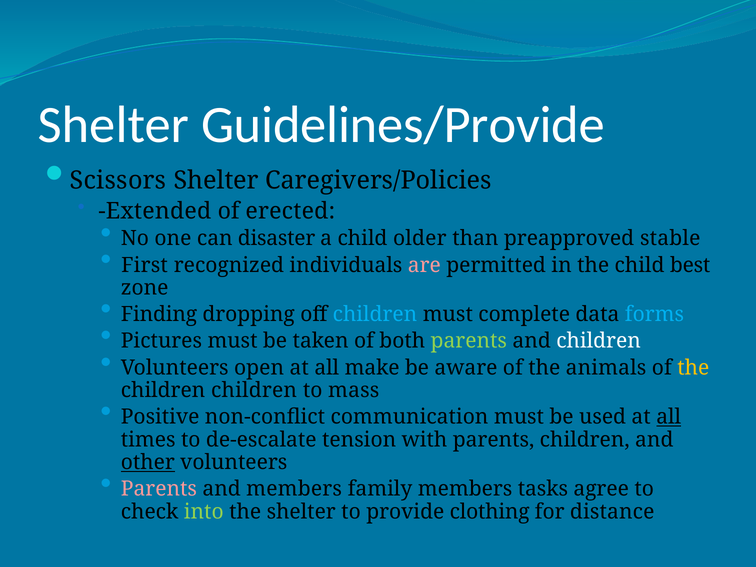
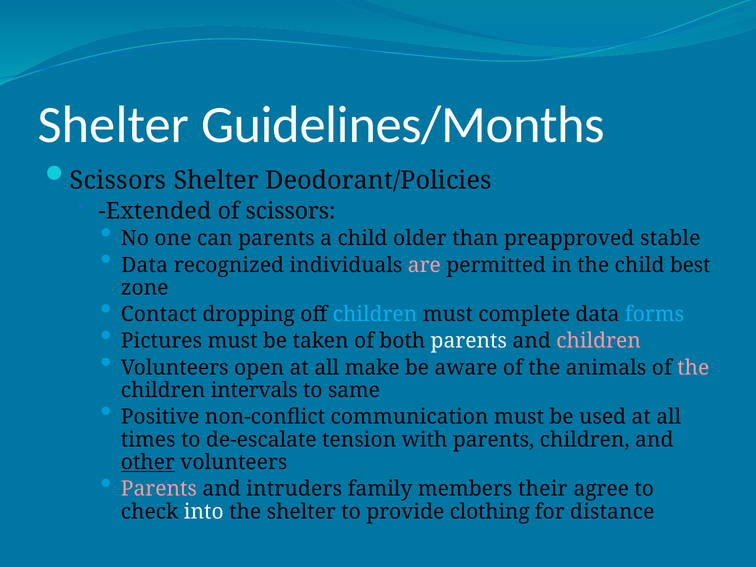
Guidelines/Provide: Guidelines/Provide -> Guidelines/Months (403, 125)
Caregivers/Policies: Caregivers/Policies -> Deodorant/Policies (378, 181)
of erected: erected -> scissors (291, 211)
can disaster: disaster -> parents (276, 238)
First: First -> Data (144, 265)
Finding: Finding -> Contact (159, 314)
parents colour: light green -> white (469, 341)
children colour: white -> pink (599, 341)
the colour: yellow -> pink (693, 368)
children children: children -> intervals (254, 390)
mass: mass -> same (354, 390)
all underline: present -> none (669, 417)
and members: members -> intruders (294, 489)
tasks: tasks -> their (543, 489)
into colour: light green -> white (204, 512)
